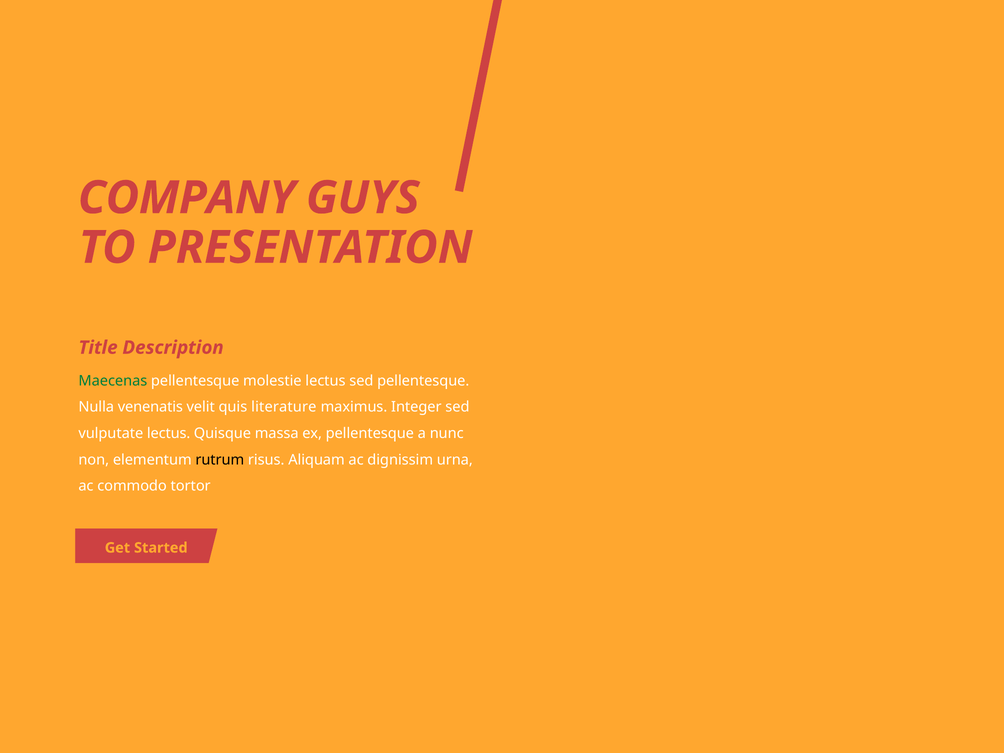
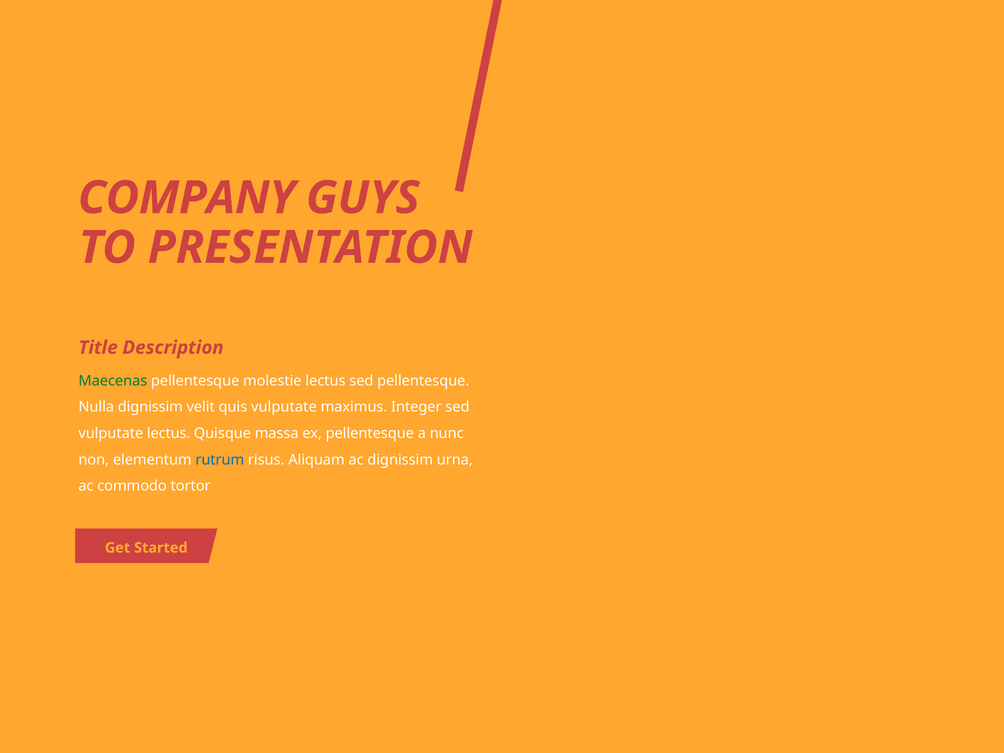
Nulla venenatis: venenatis -> dignissim (150, 407)
quis literature: literature -> vulputate (284, 407)
rutrum colour: black -> blue (220, 460)
